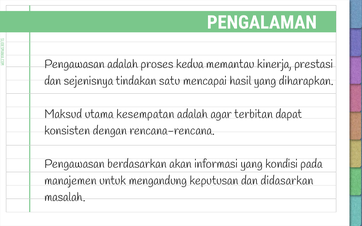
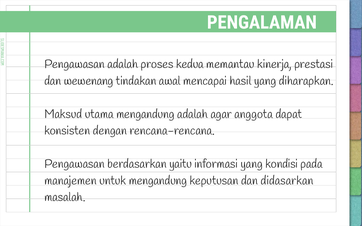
sejenisnya: sejenisnya -> wewenang (89, 81)
satu: satu -> awal (170, 81)
utama kesempatan: kesempatan -> mengandung (145, 114)
terbitan: terbitan -> anggota (254, 114)
akan: akan -> yaitu (181, 164)
